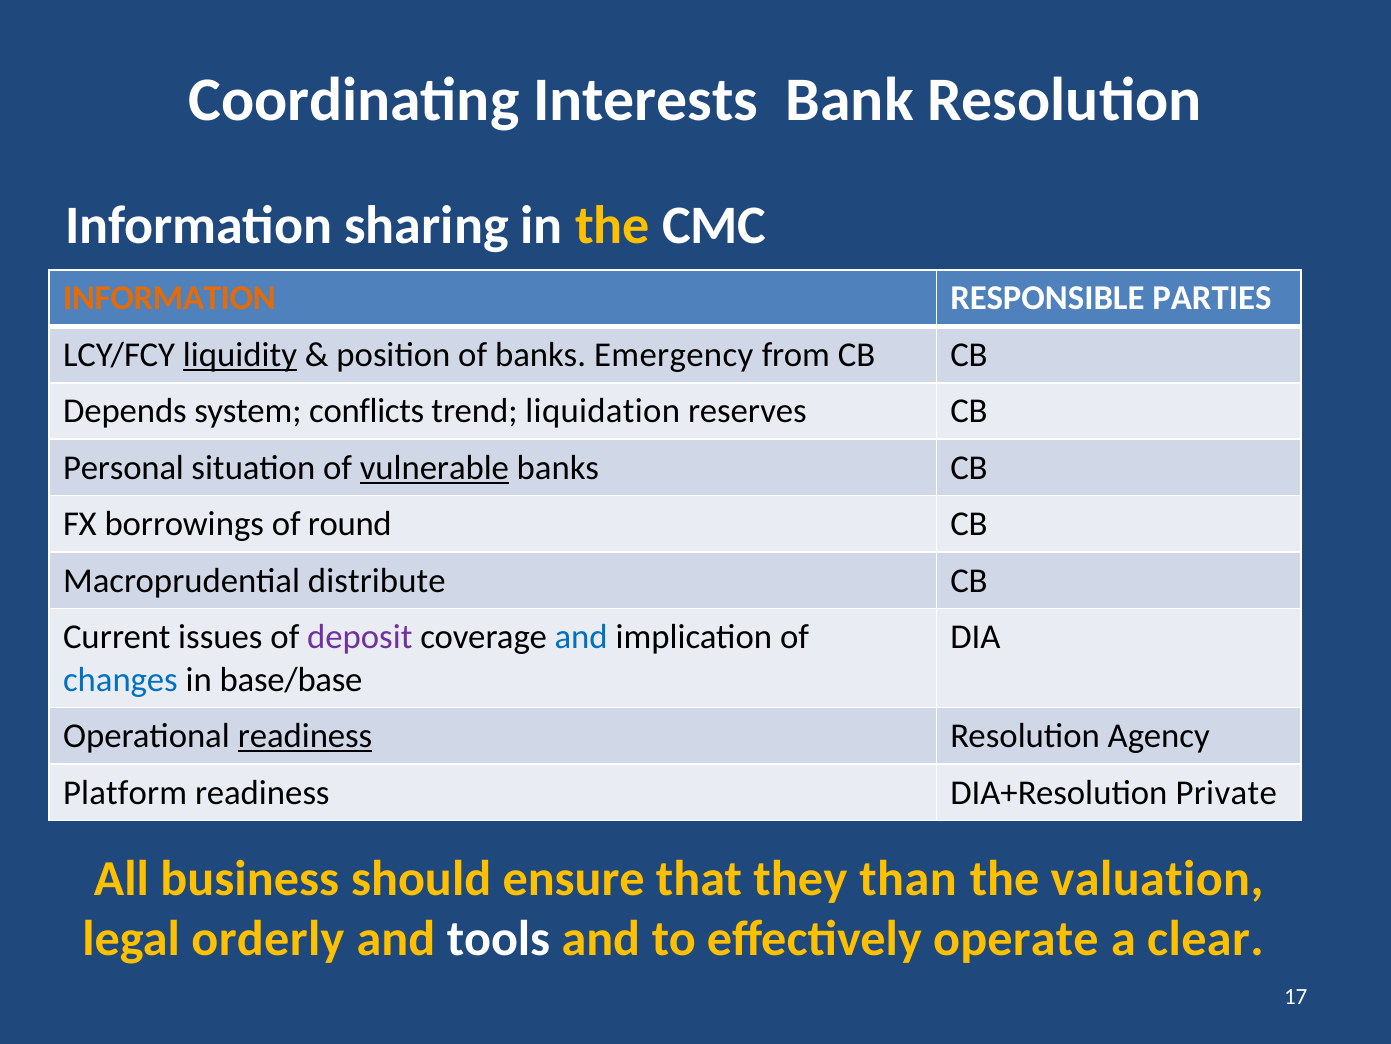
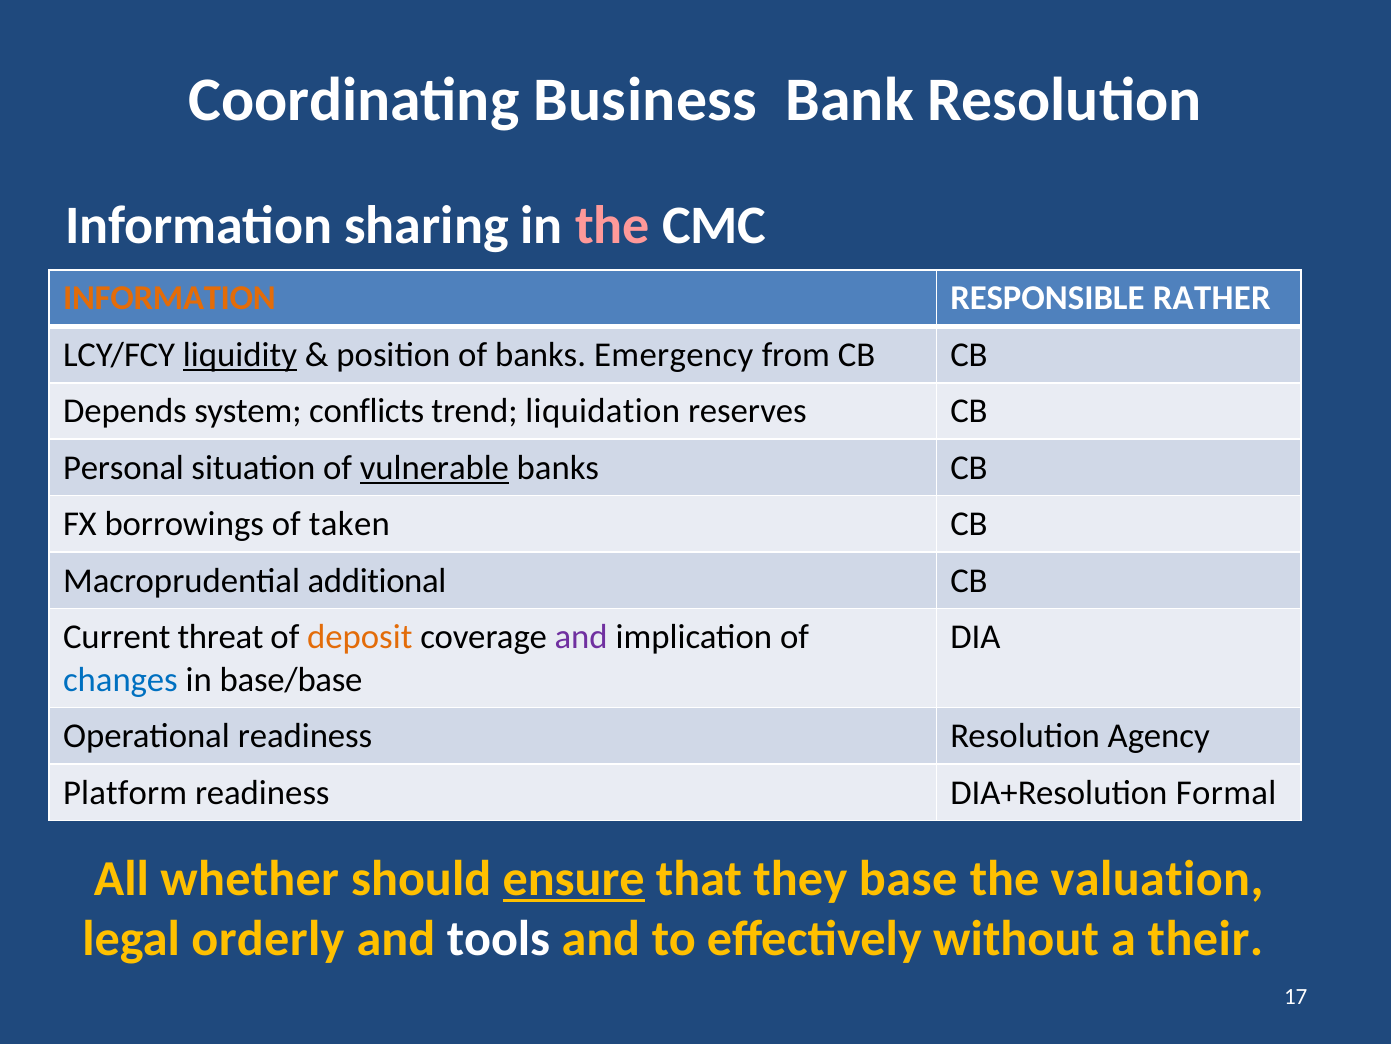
Interests: Interests -> Business (645, 100)
the colour: yellow -> pink (613, 225)
PARTIES: PARTIES -> RATHER (1212, 298)
round: round -> taken (349, 524)
distribute: distribute -> additional (377, 580)
issues: issues -> threat (221, 637)
deposit colour: purple -> orange (360, 637)
and colour: blue -> purple (581, 637)
readiness underline: present -> none (305, 736)
Private: Private -> Formal (1226, 792)
business: business -> whether (250, 878)
ensure underline: none -> present (574, 878)
than: than -> base (908, 878)
operate: operate -> without (1016, 939)
clear: clear -> their (1205, 939)
